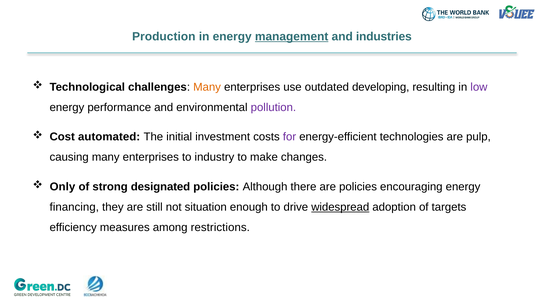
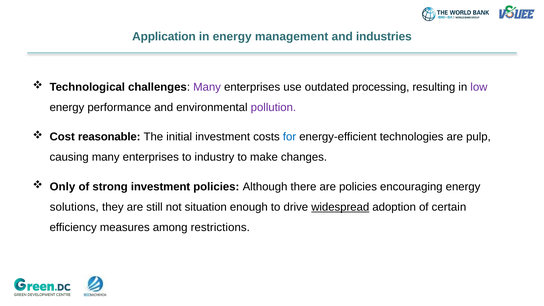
Production: Production -> Application (164, 37)
management underline: present -> none (292, 37)
Many colour: orange -> purple (207, 87)
developing: developing -> processing (381, 87)
automated: automated -> reasonable (109, 137)
for colour: purple -> blue (290, 137)
strong designated: designated -> investment (161, 187)
financing: financing -> solutions (74, 207)
targets: targets -> certain (449, 207)
